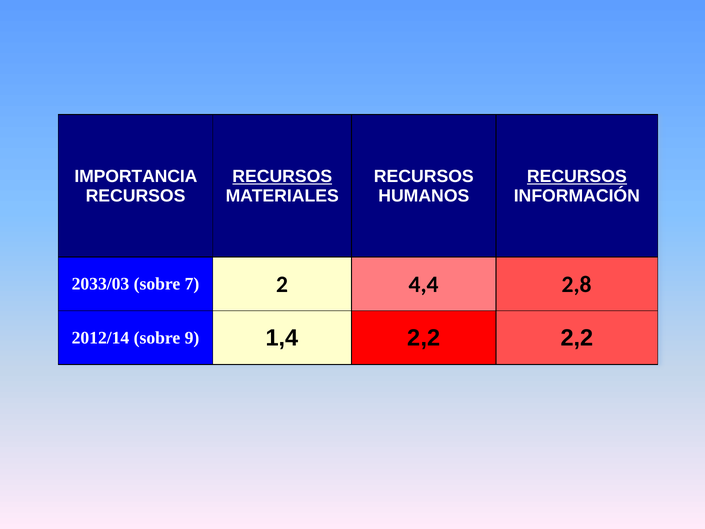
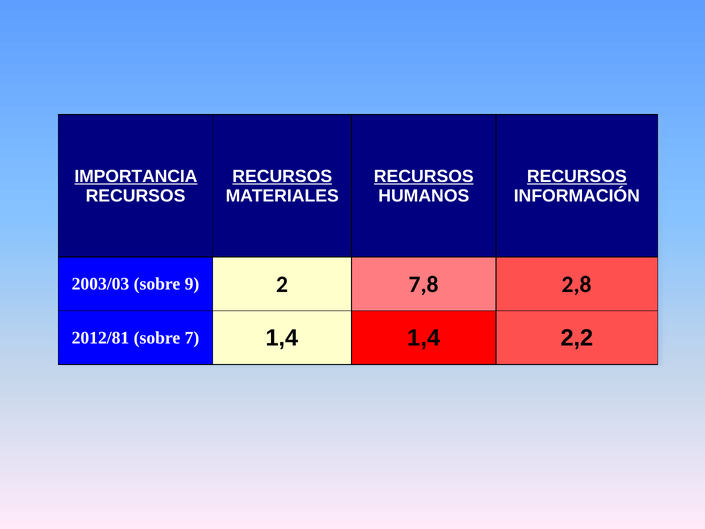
IMPORTANCIA underline: none -> present (136, 176)
RECURSOS underline: none -> present (424, 176)
2033/03: 2033/03 -> 2003/03 (100, 284)
7: 7 -> 9 (192, 284)
4,4: 4,4 -> 7,8 (424, 284)
2012/14: 2012/14 -> 2012/81 (100, 338)
9: 9 -> 7 (192, 338)
1,4 2,2: 2,2 -> 1,4 (424, 338)
